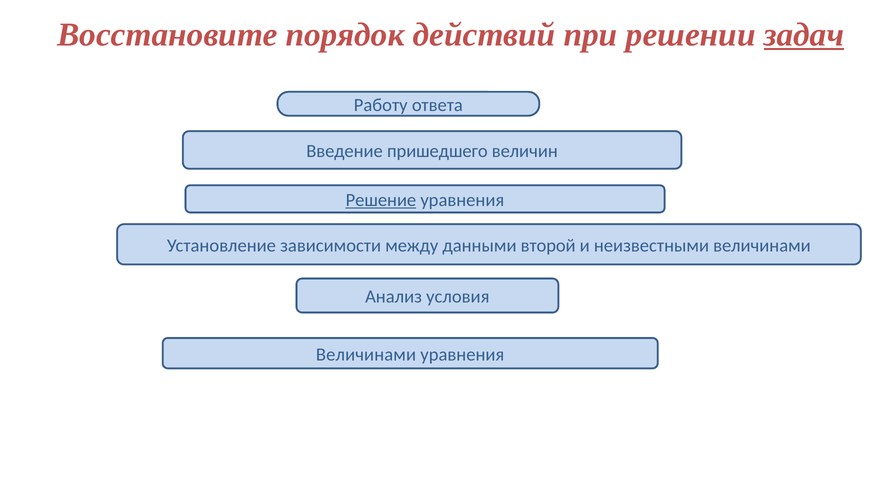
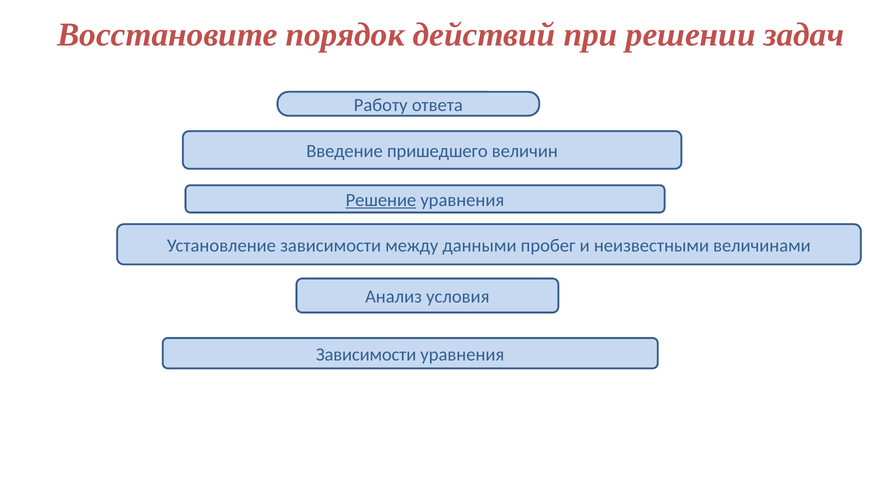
задач underline: present -> none (804, 35)
второй: второй -> пробег (548, 246)
Величинами: Величинами -> Зависимости (366, 355)
